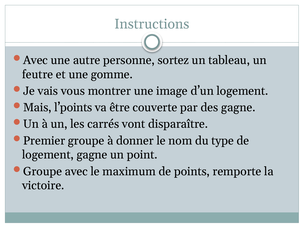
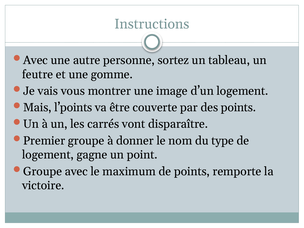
des gagne: gagne -> points (239, 108)
